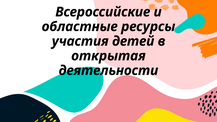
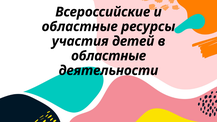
открытая: открытая -> областные (109, 56)
